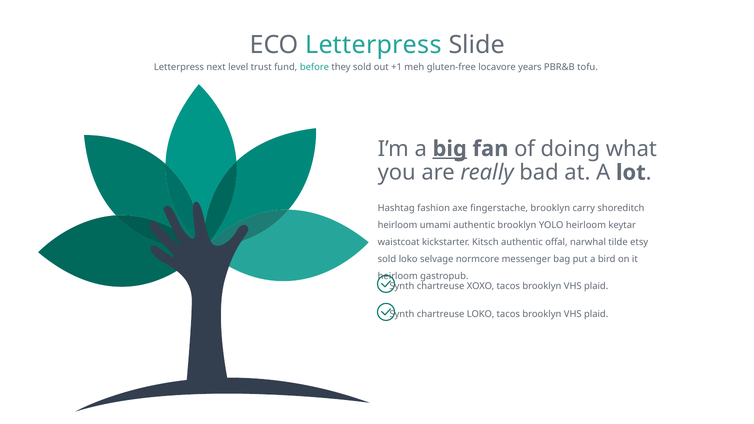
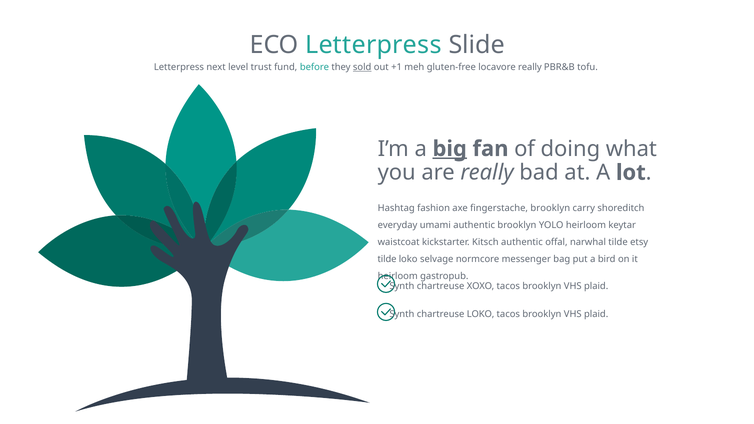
sold underline: none -> present (362, 67)
locavore years: years -> really (530, 67)
heirloom: heirloom -> everyday (398, 225)
sold: sold -> tilde (387, 259)
